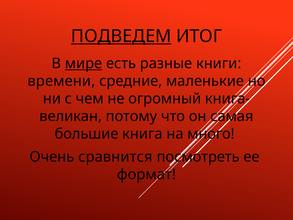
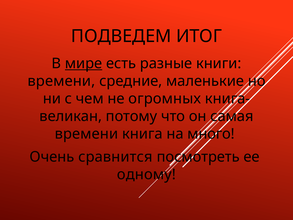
ПОДВЕДЕМ underline: present -> none (121, 36)
огромный: огромный -> огромных (165, 99)
большие: большие -> времени (86, 134)
формат: формат -> одному (146, 174)
